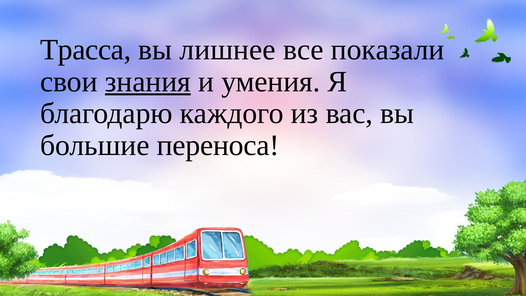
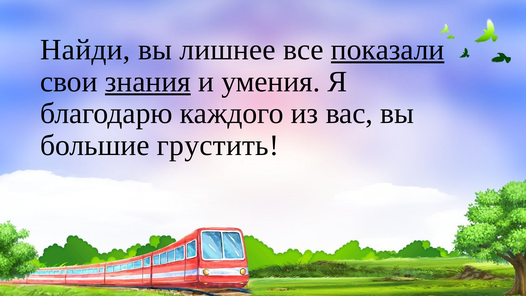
Трасса: Трасса -> Найди (85, 50)
показали underline: none -> present (388, 50)
переноса: переноса -> грустить (218, 145)
